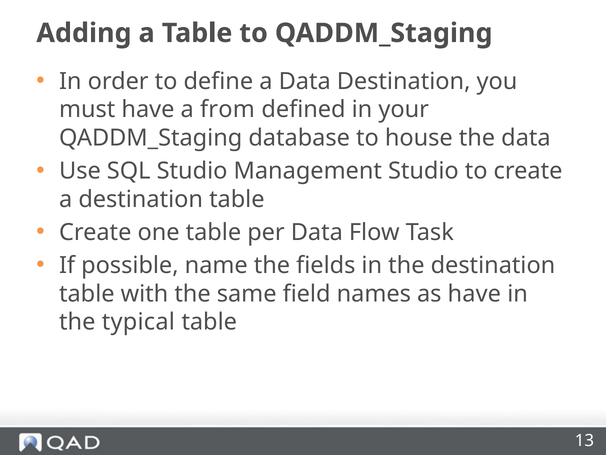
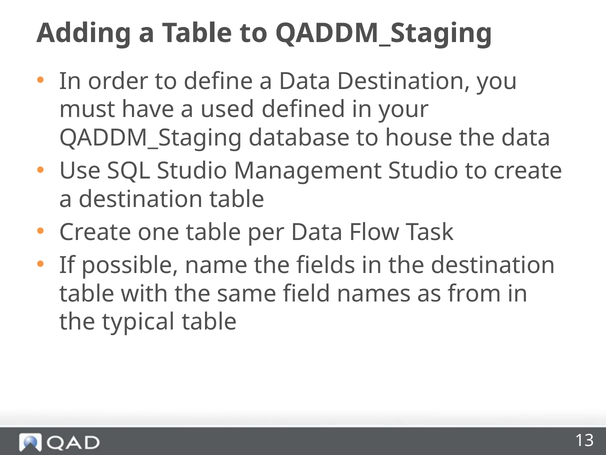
from: from -> used (227, 110)
as have: have -> from (474, 293)
